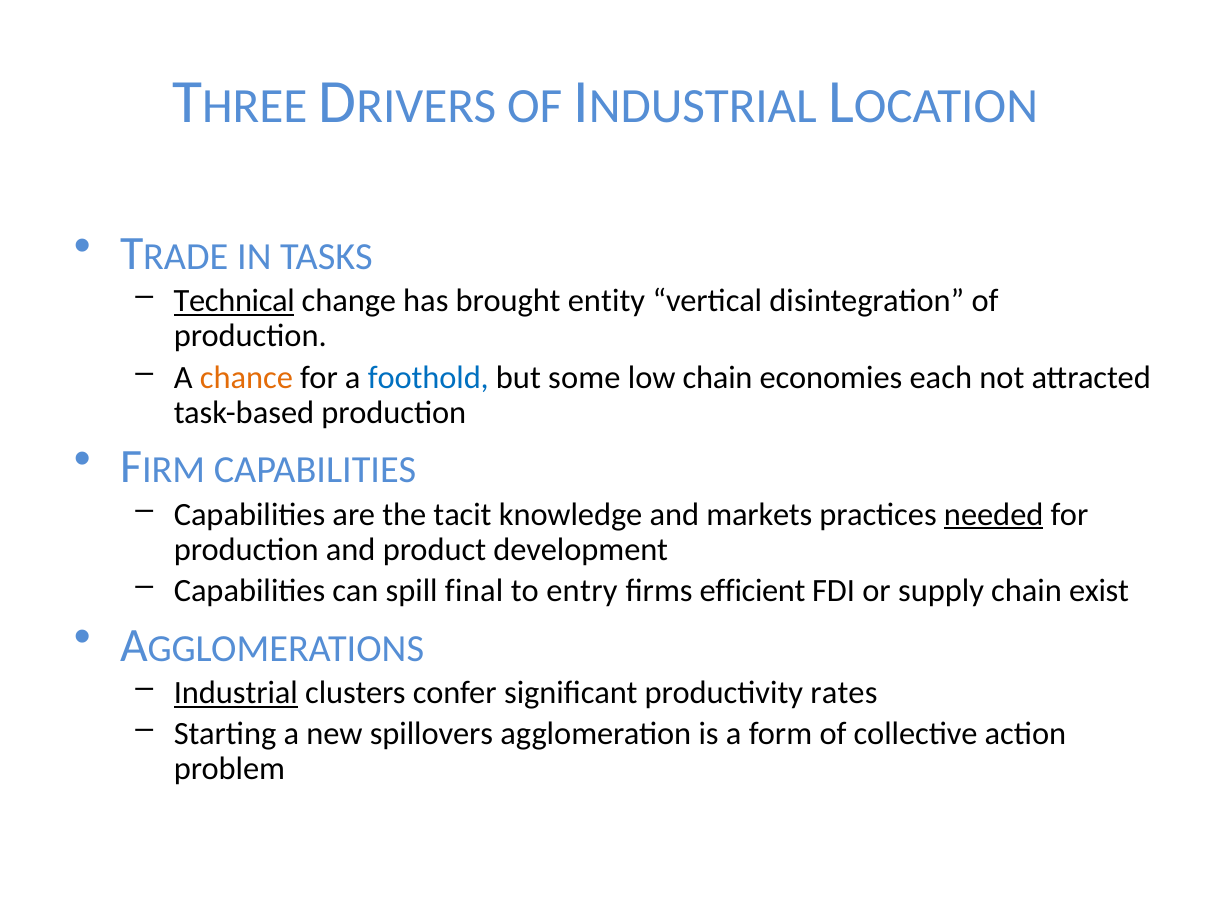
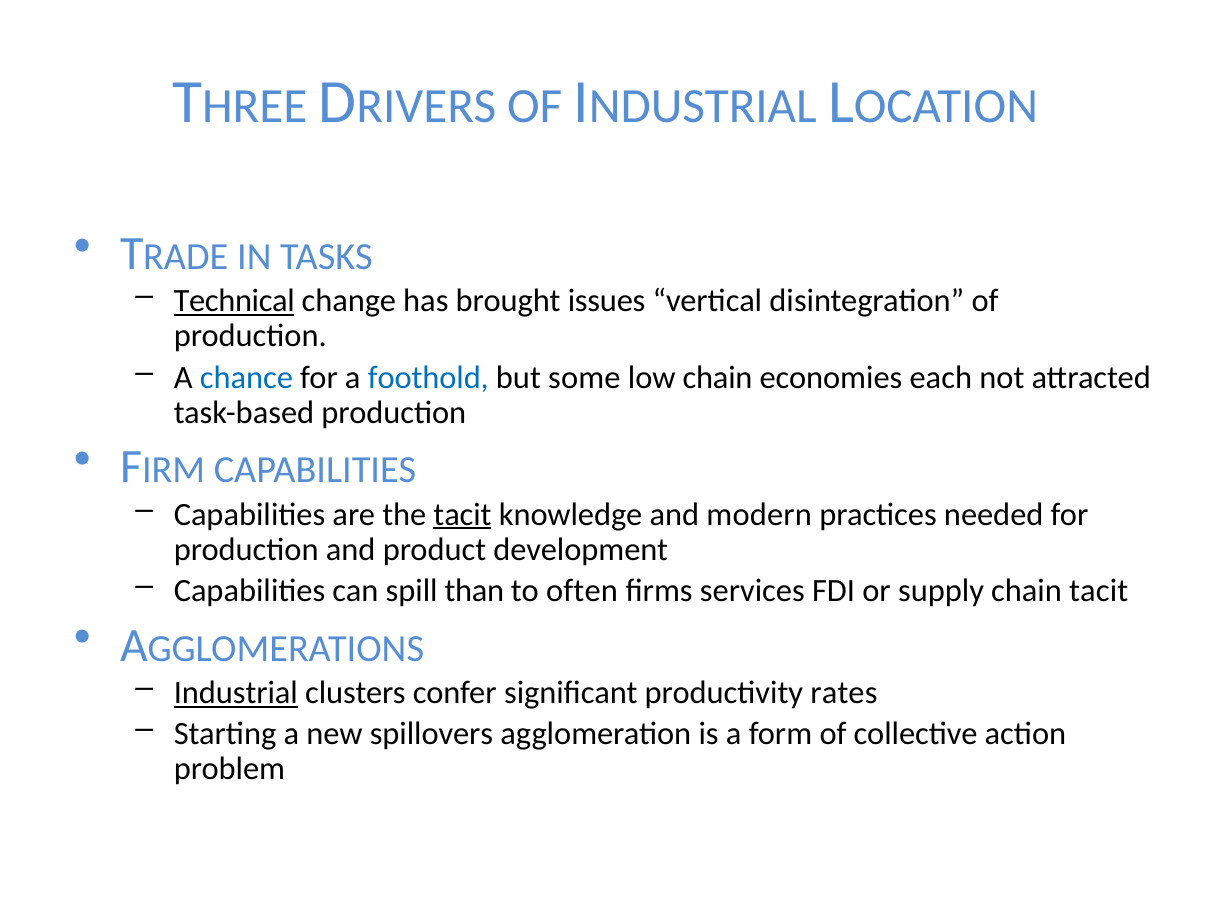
entity: entity -> issues (607, 301)
chance colour: orange -> blue (246, 377)
tacit underline: none -> present (463, 515)
markets: markets -> modern (759, 515)
needed underline: present -> none (994, 515)
final: final -> than (474, 591)
entry: entry -> often (582, 591)
efficient: efficient -> services (752, 591)
chain exist: exist -> tacit (1099, 591)
